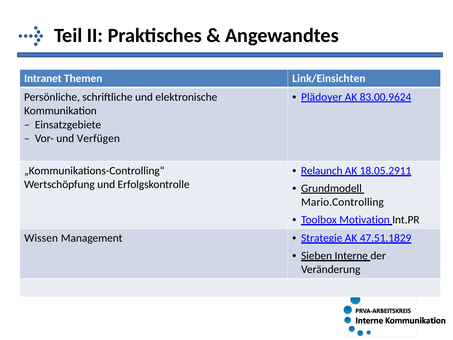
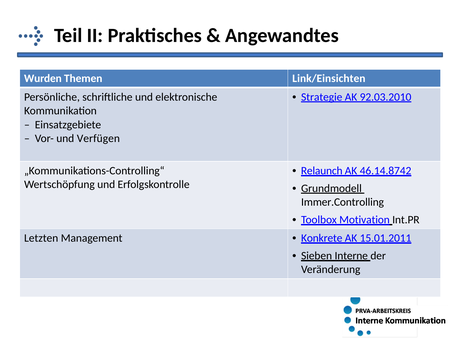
Intranet: Intranet -> Wurden (43, 79)
Plädoyer: Plädoyer -> Strategie (322, 97)
83.00.9624: 83.00.9624 -> 92.03.2010 (386, 97)
18.05.2911: 18.05.2911 -> 46.14.8742 (386, 171)
Mario.Controlling: Mario.Controlling -> Immer.Controlling (343, 202)
Wissen: Wissen -> Letzten (41, 238)
Strategie: Strategie -> Konkrete (322, 238)
47.51.1829: 47.51.1829 -> 15.01.2011 (386, 238)
